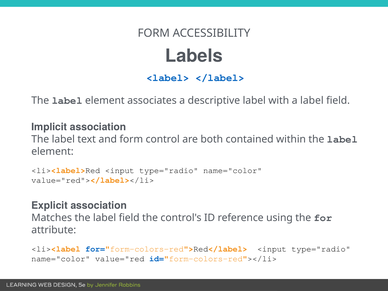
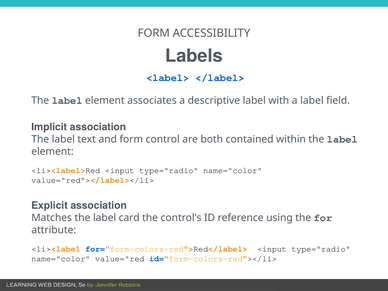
the label field: field -> card (129, 218)
